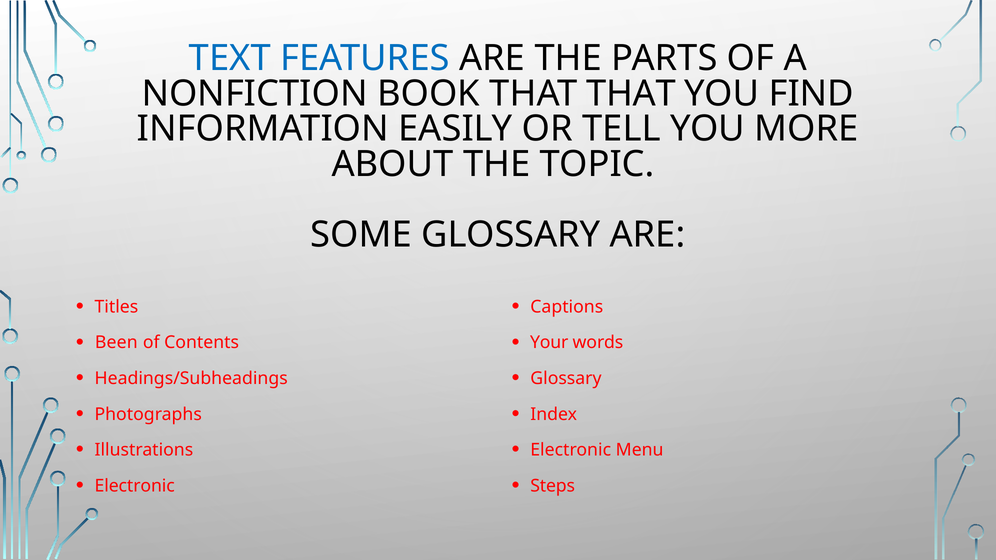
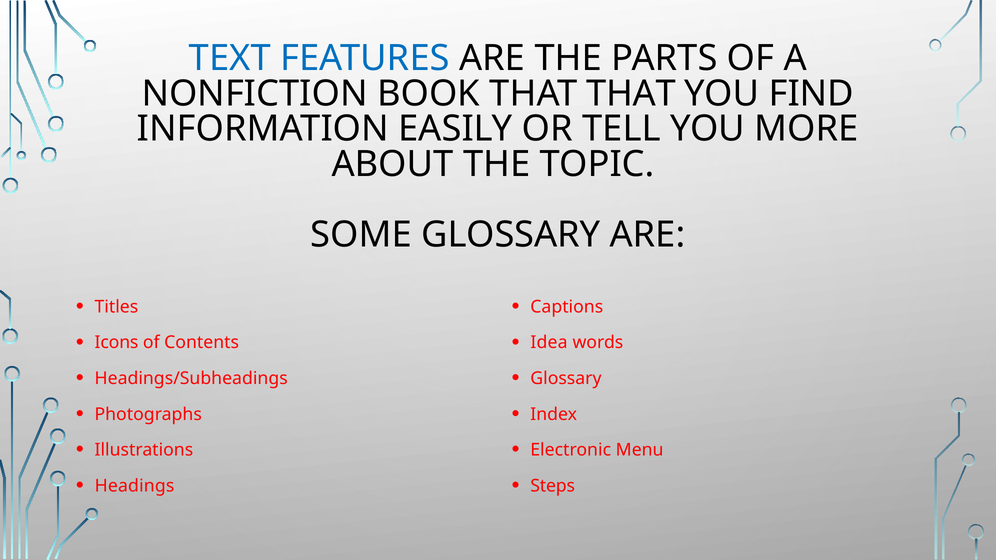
Been: Been -> Icons (117, 343)
Your: Your -> Idea (549, 343)
Electronic: Electronic -> Headings (135, 486)
